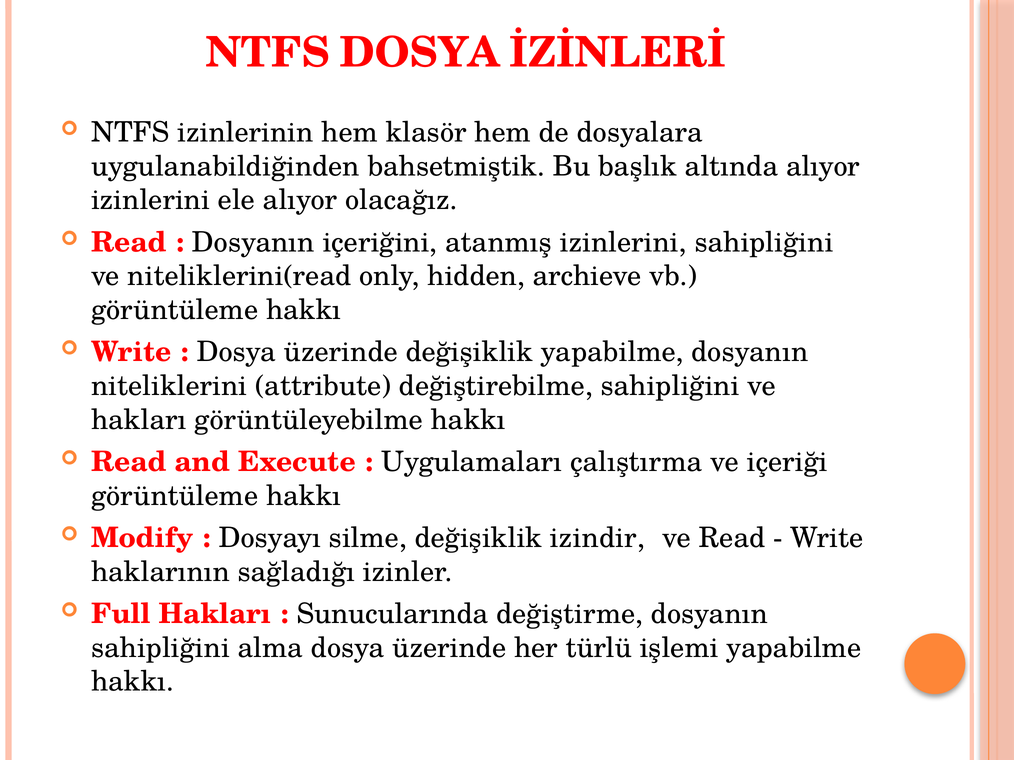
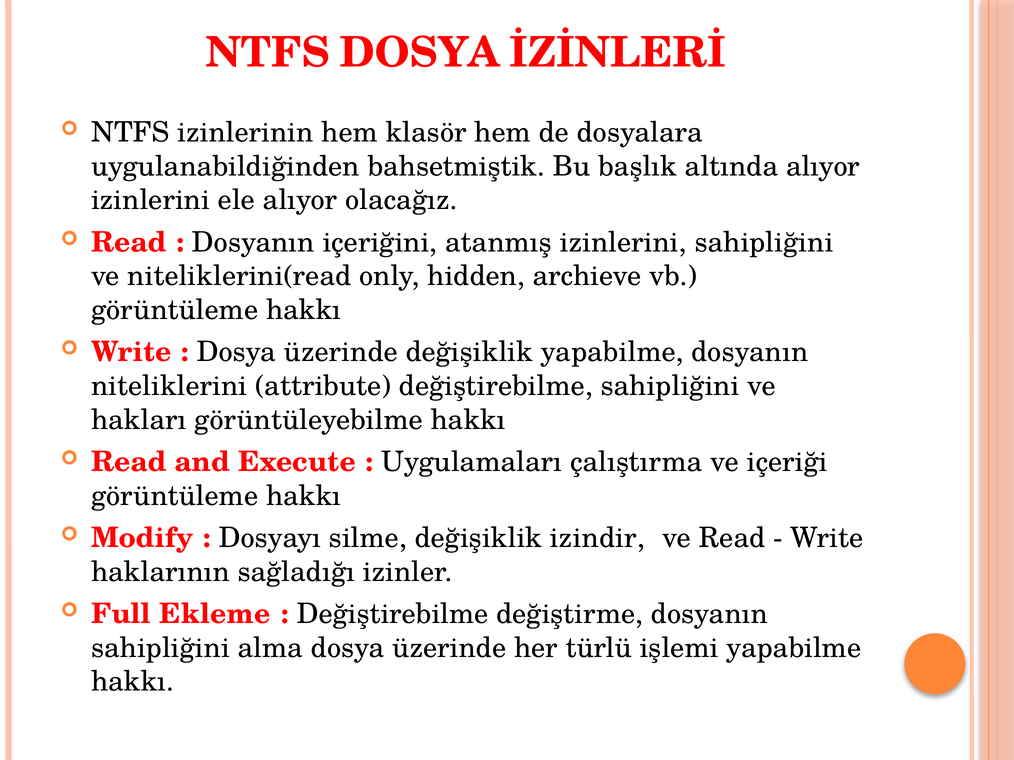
Full Hakları: Hakları -> Ekleme (215, 615)
Sunucularında: Sunucularında -> Değiştirebilme (393, 615)
